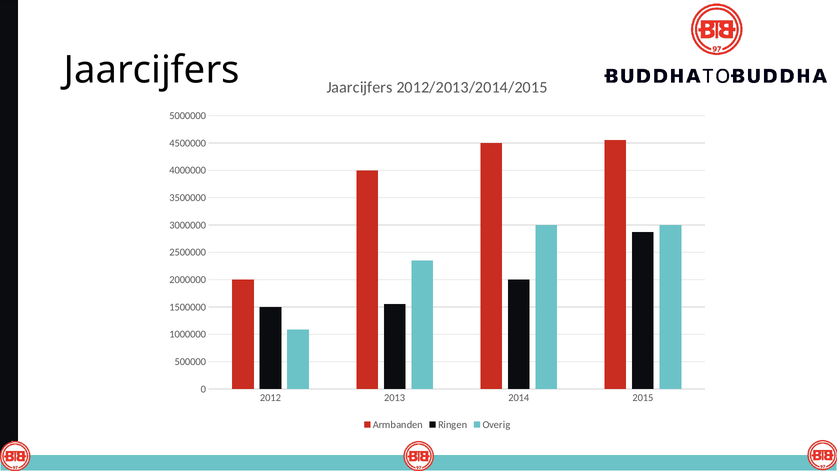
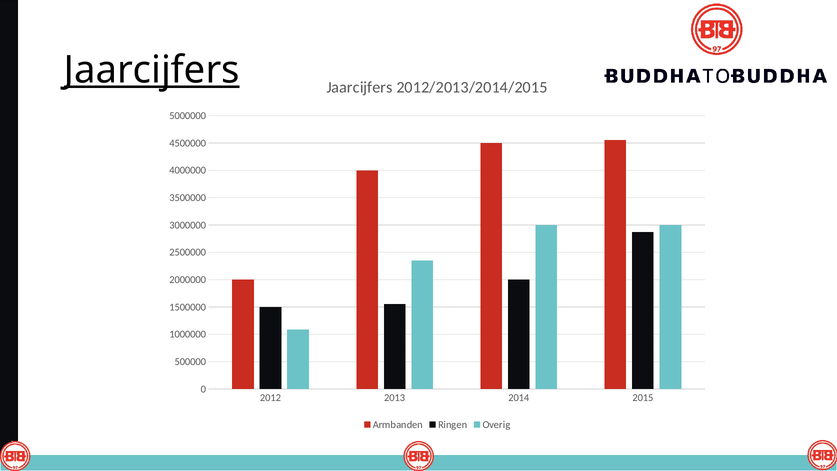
Jaarcijfers underline: none -> present (152, 70)
